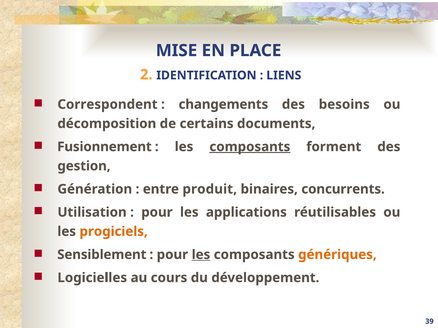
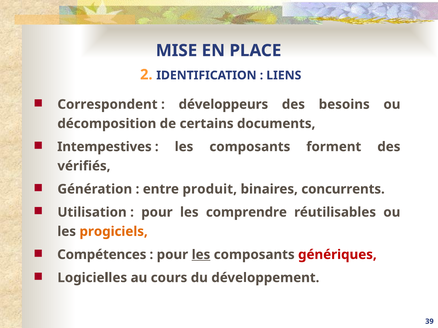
changements: changements -> développeurs (223, 105)
Fusionnement: Fusionnement -> Intempestives (104, 147)
composants underline: present -> none (250, 147)
gestion: gestion -> vérifiés (84, 166)
applications: applications -> comprendre (246, 213)
Sensiblement: Sensiblement -> Compétences (102, 255)
génériques colour: orange -> red (337, 255)
